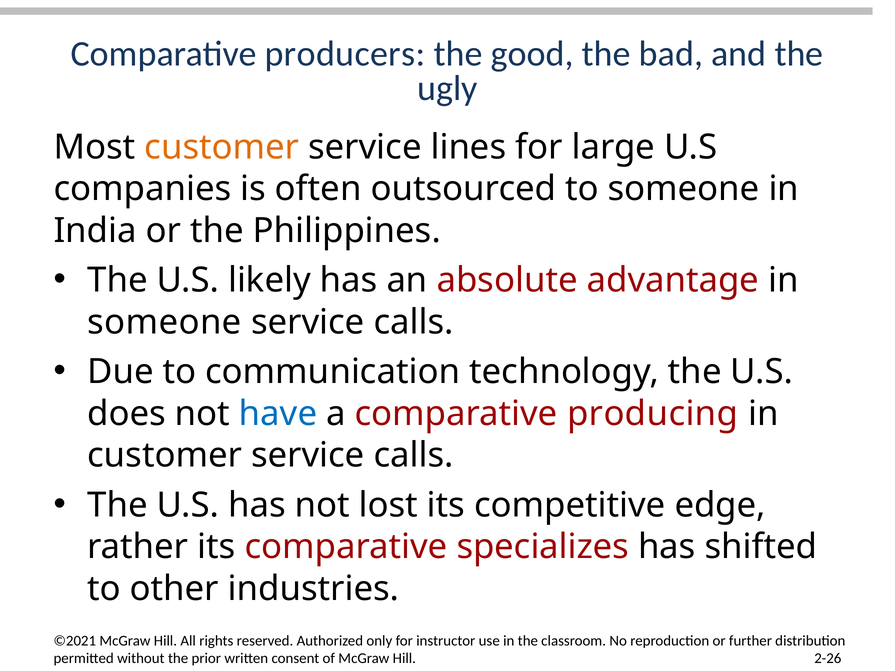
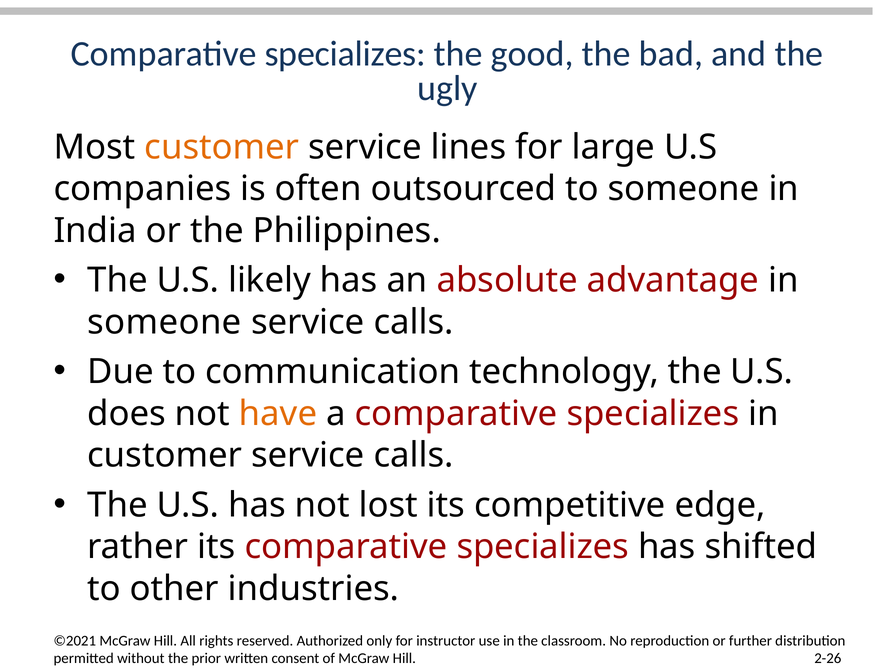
producers: producers -> specializes (345, 54)
have colour: blue -> orange (278, 414)
a comparative producing: producing -> specializes (653, 414)
